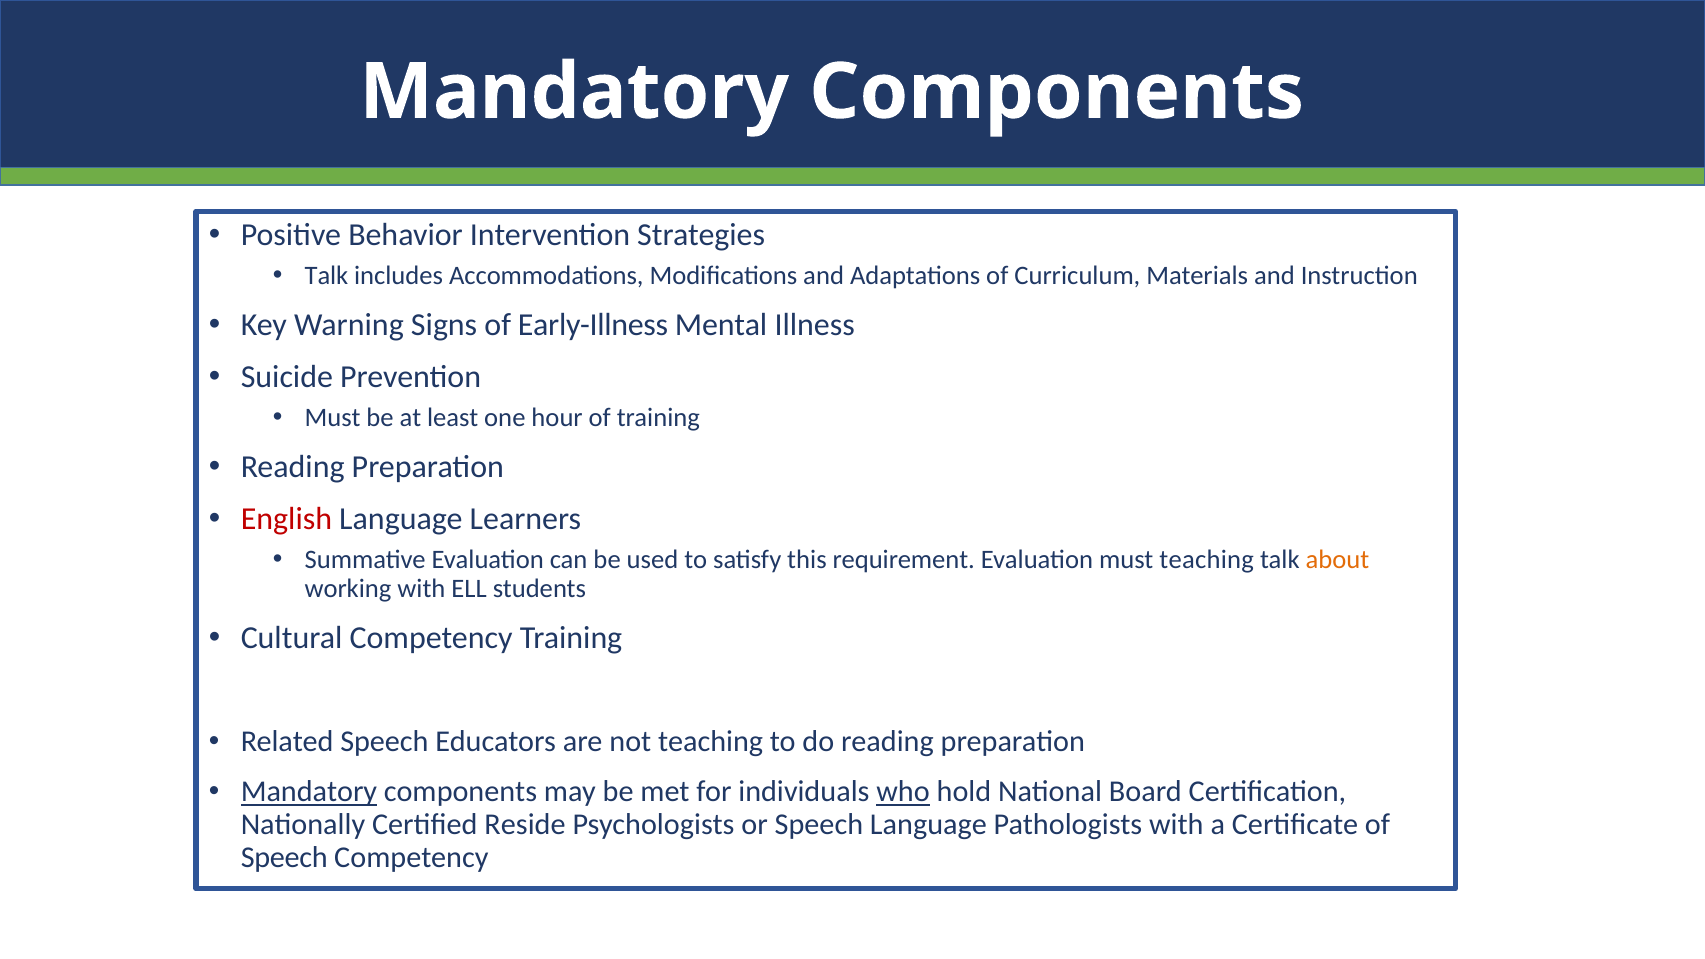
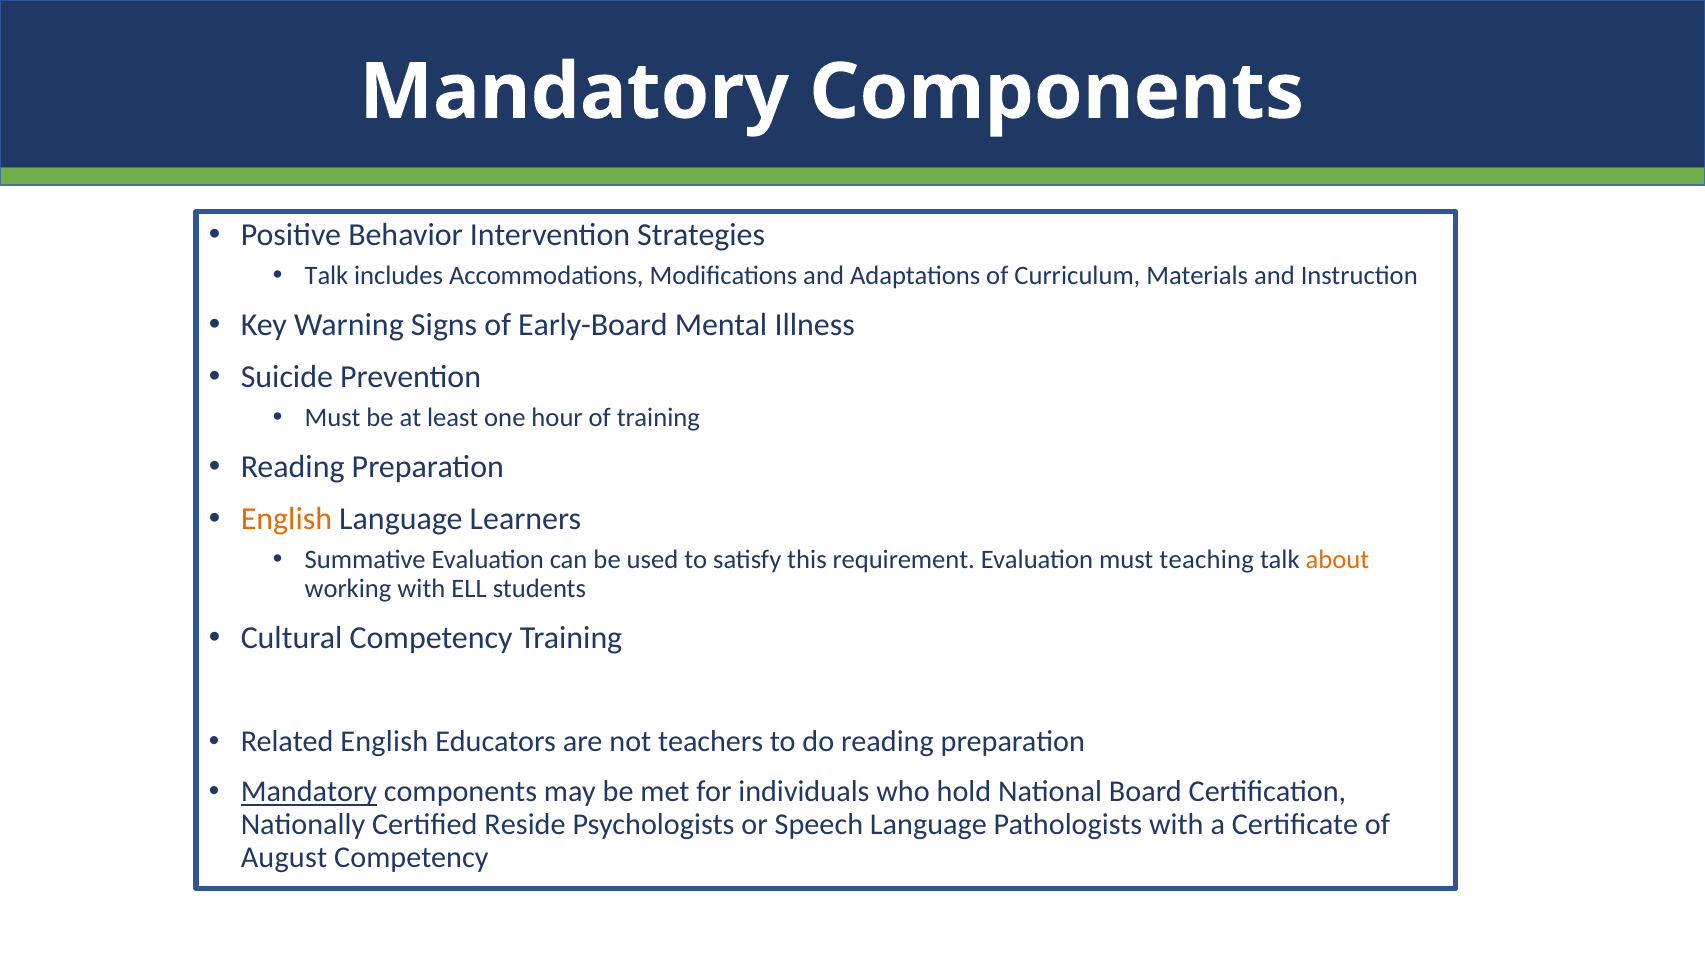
Early-Illness: Early-Illness -> Early-Board (593, 325)
English colour: red -> orange (286, 519)
Related Speech: Speech -> English (384, 742)
not teaching: teaching -> teachers (711, 742)
who underline: present -> none (903, 792)
Speech: Speech -> August (284, 857)
